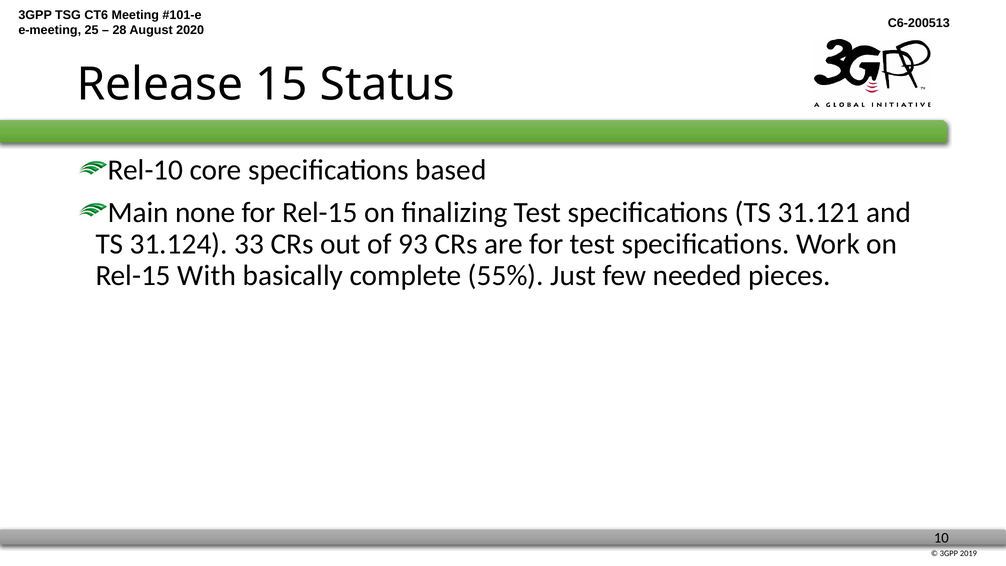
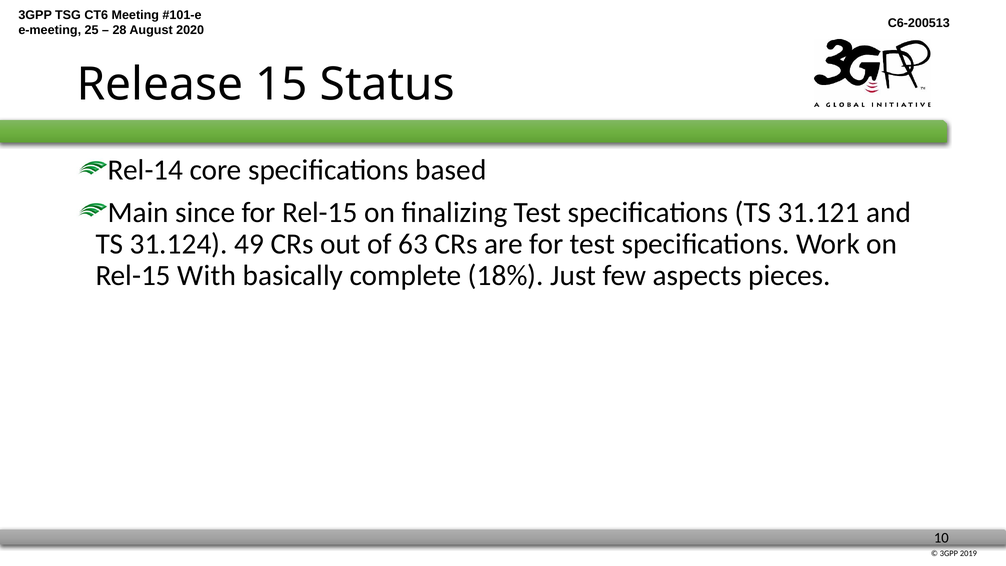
Rel-10: Rel-10 -> Rel-14 (145, 170)
none: none -> since (205, 212)
33: 33 -> 49 (249, 244)
93: 93 -> 63 (413, 244)
55%: 55% -> 18% (506, 276)
needed: needed -> aspects (697, 276)
